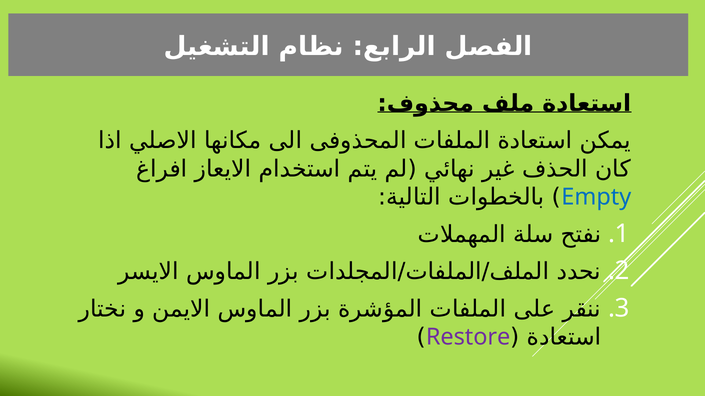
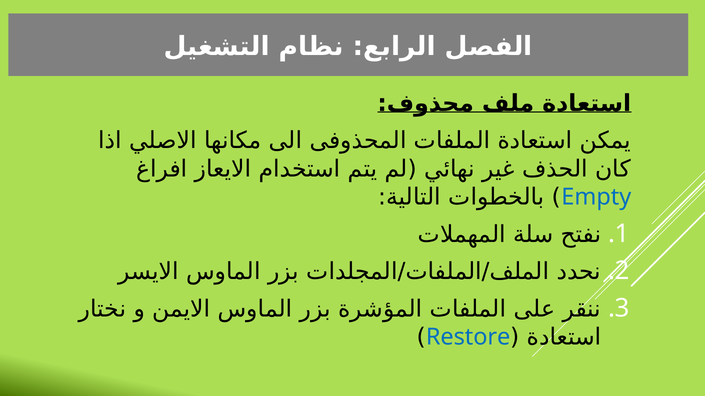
Restore colour: purple -> blue (468, 338)
